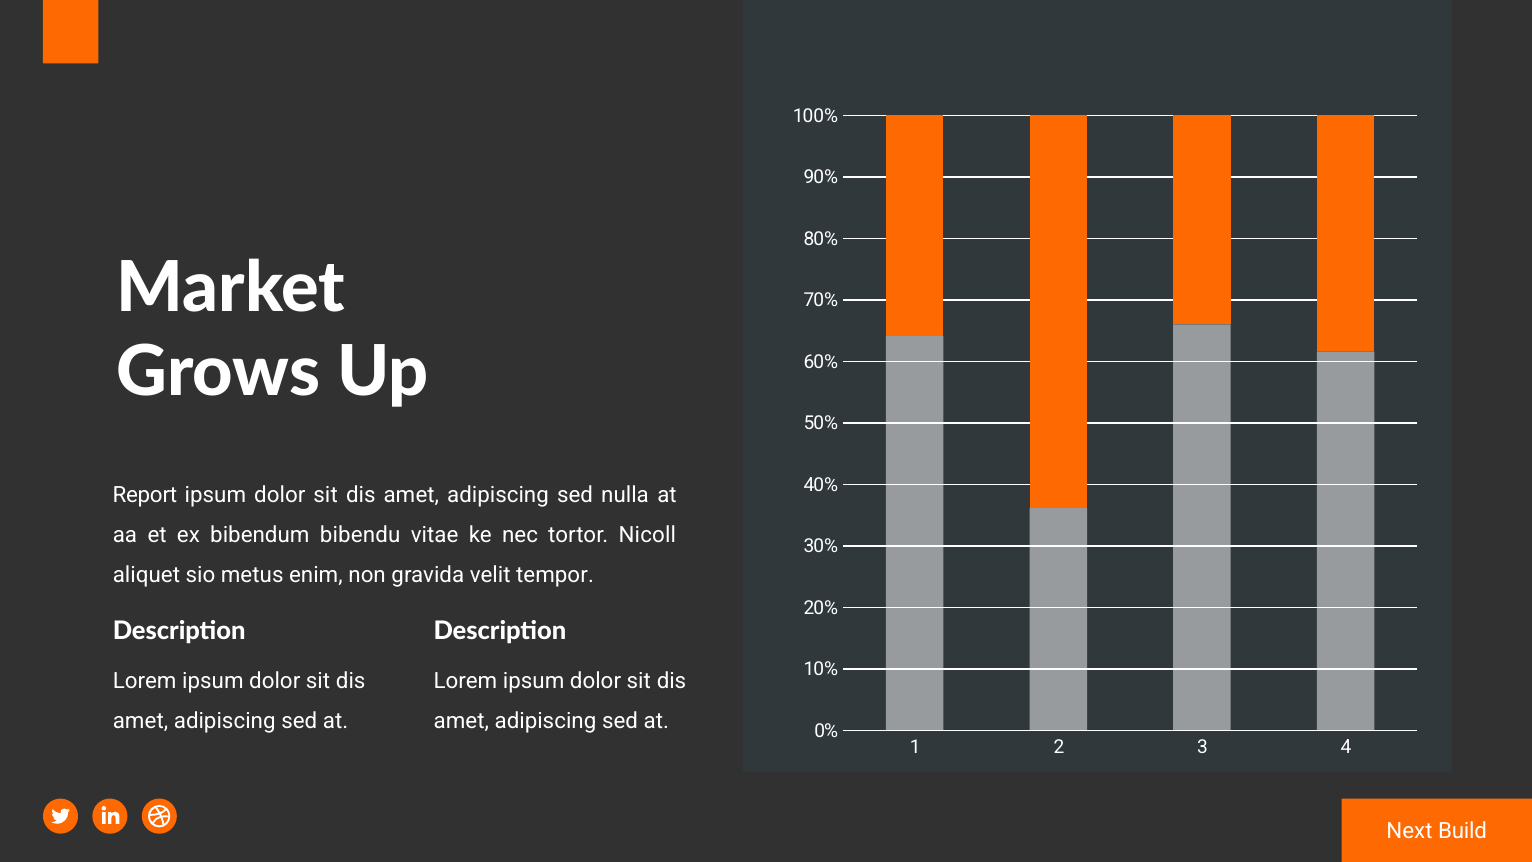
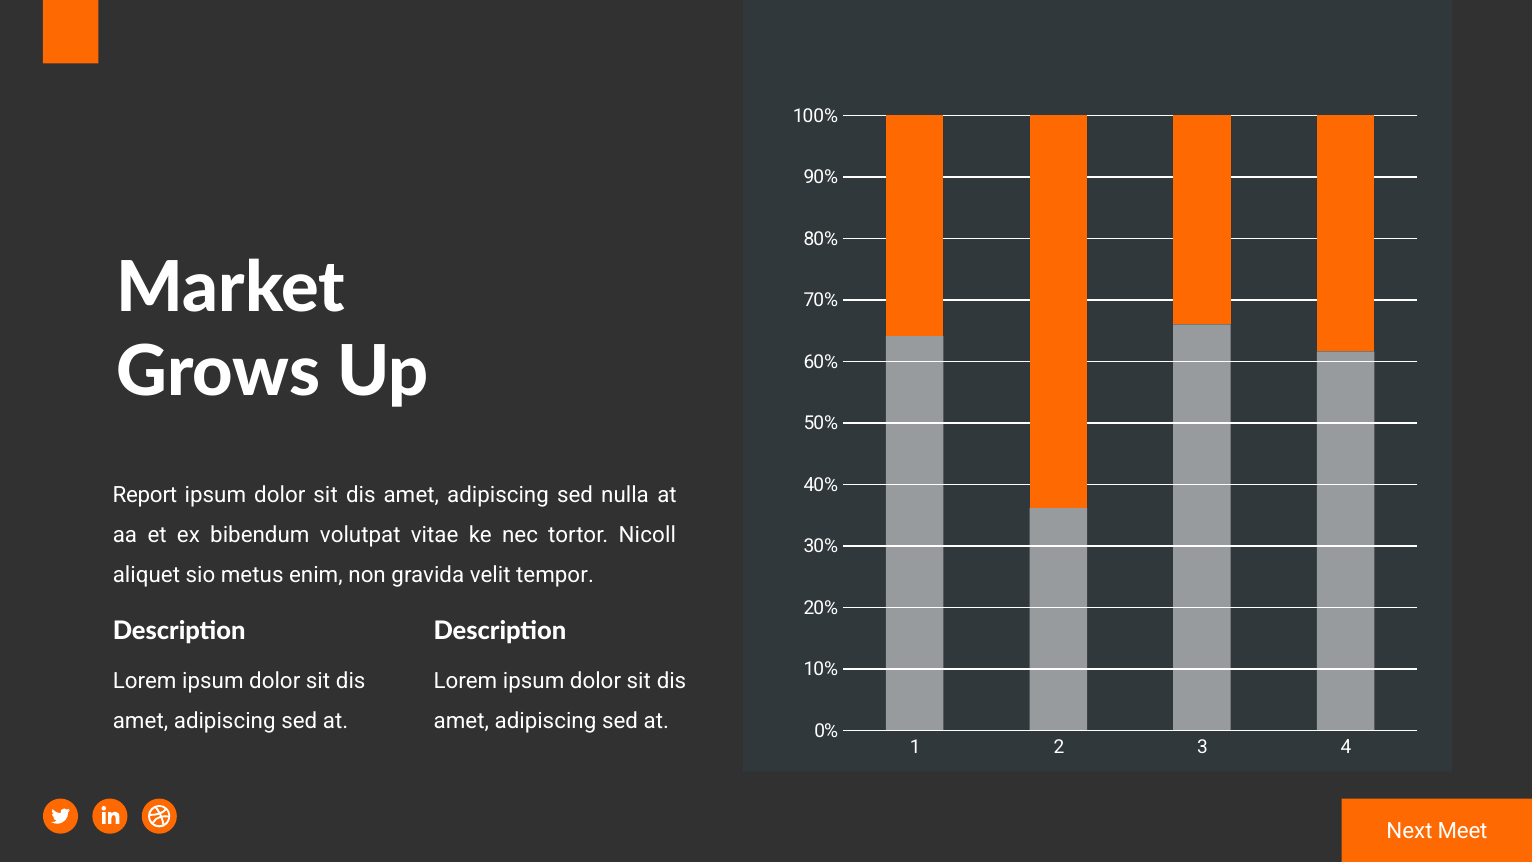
bibendu: bibendu -> volutpat (360, 535)
Build: Build -> Meet (1463, 831)
